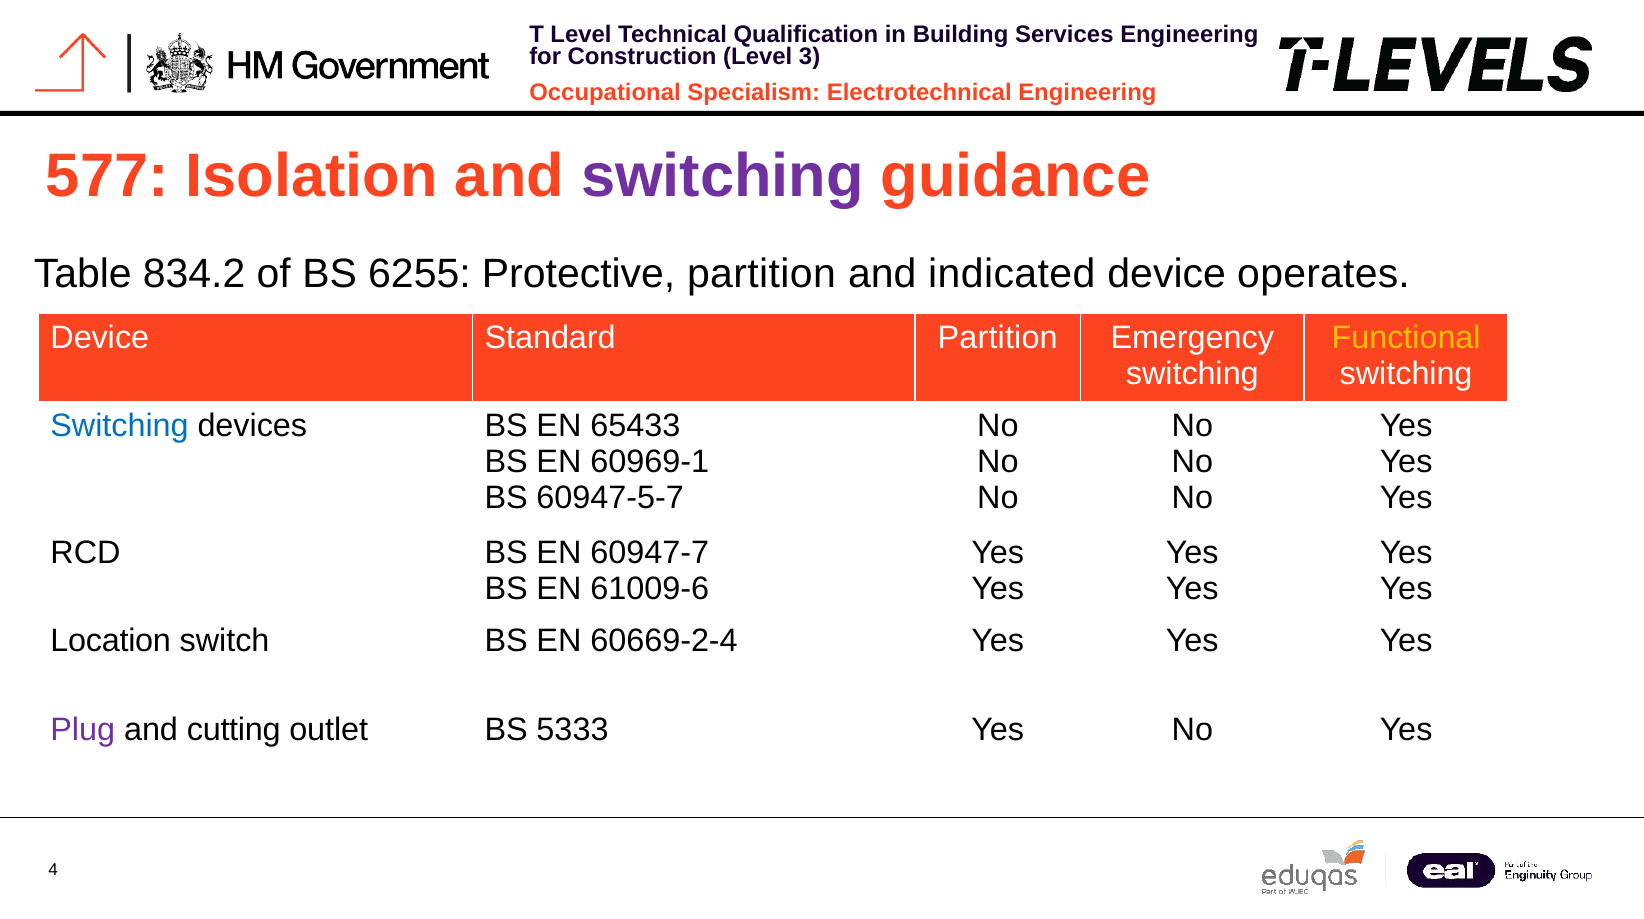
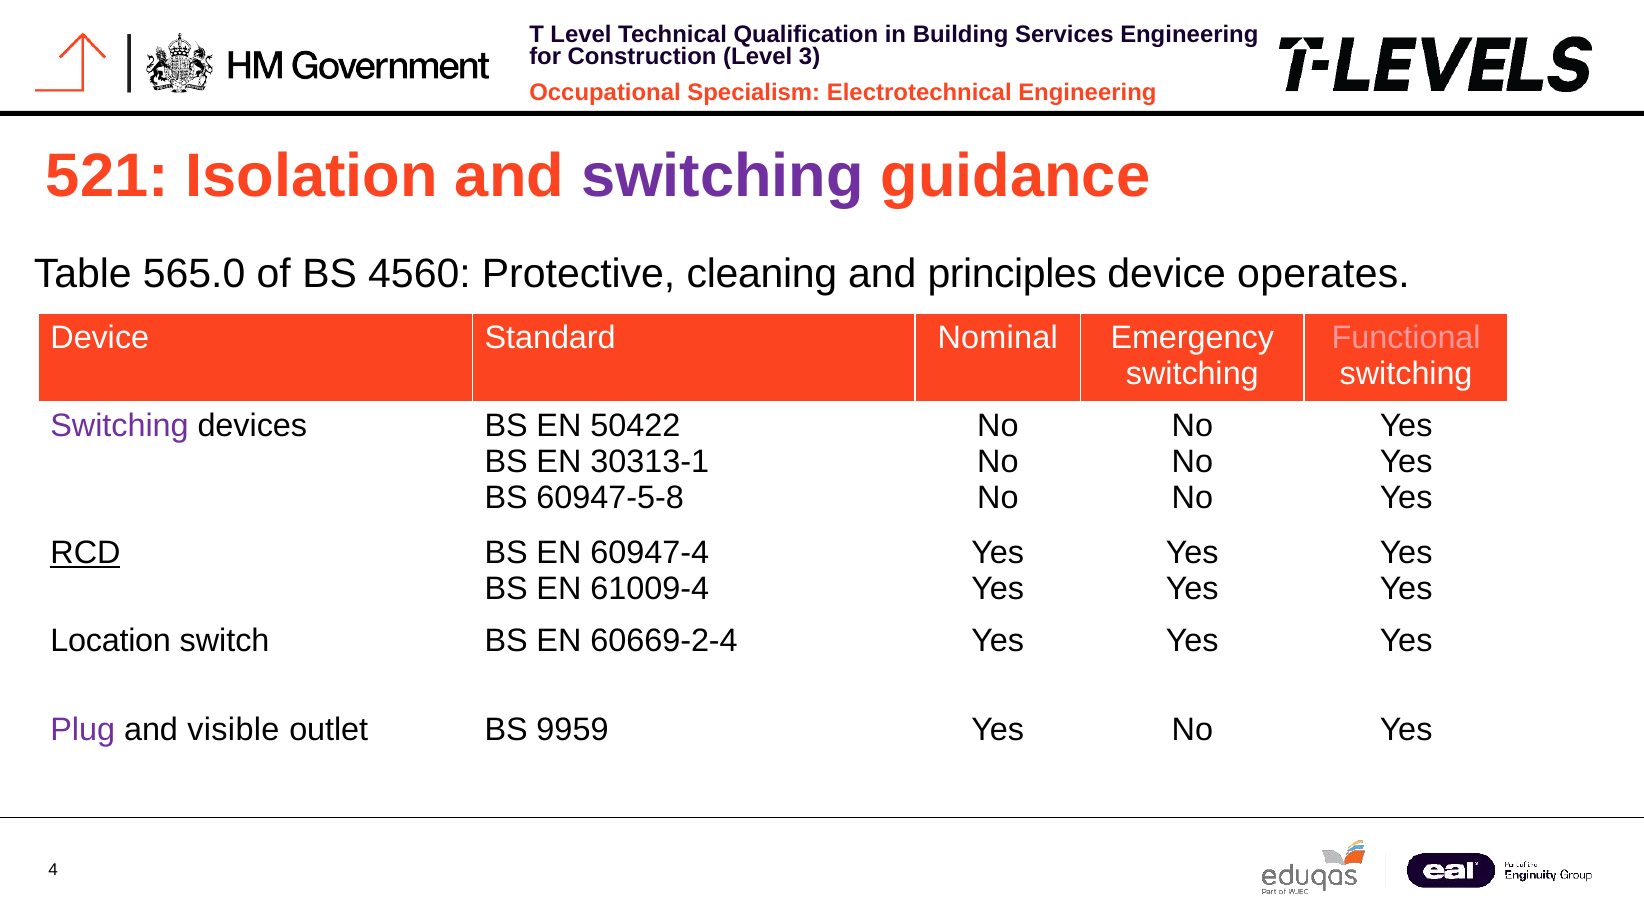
577: 577 -> 521 (107, 177)
834.2: 834.2 -> 565.0 (194, 274)
6255: 6255 -> 4560 (419, 274)
Protective partition: partition -> cleaning (762, 274)
indicated: indicated -> principles (1012, 274)
Standard Partition: Partition -> Nominal (998, 338)
Functional colour: yellow -> pink (1406, 338)
Switching colour: blue -> purple (120, 426)
65433: 65433 -> 50422 (635, 426)
60969-1: 60969-1 -> 30313-1 (650, 462)
60947-5-7: 60947-5-7 -> 60947-5-8 (610, 498)
RCD underline: none -> present (85, 552)
60947-7: 60947-7 -> 60947-4 (650, 552)
61009-6: 61009-6 -> 61009-4 (650, 589)
cutting: cutting -> visible (233, 729)
5333: 5333 -> 9959 (573, 729)
